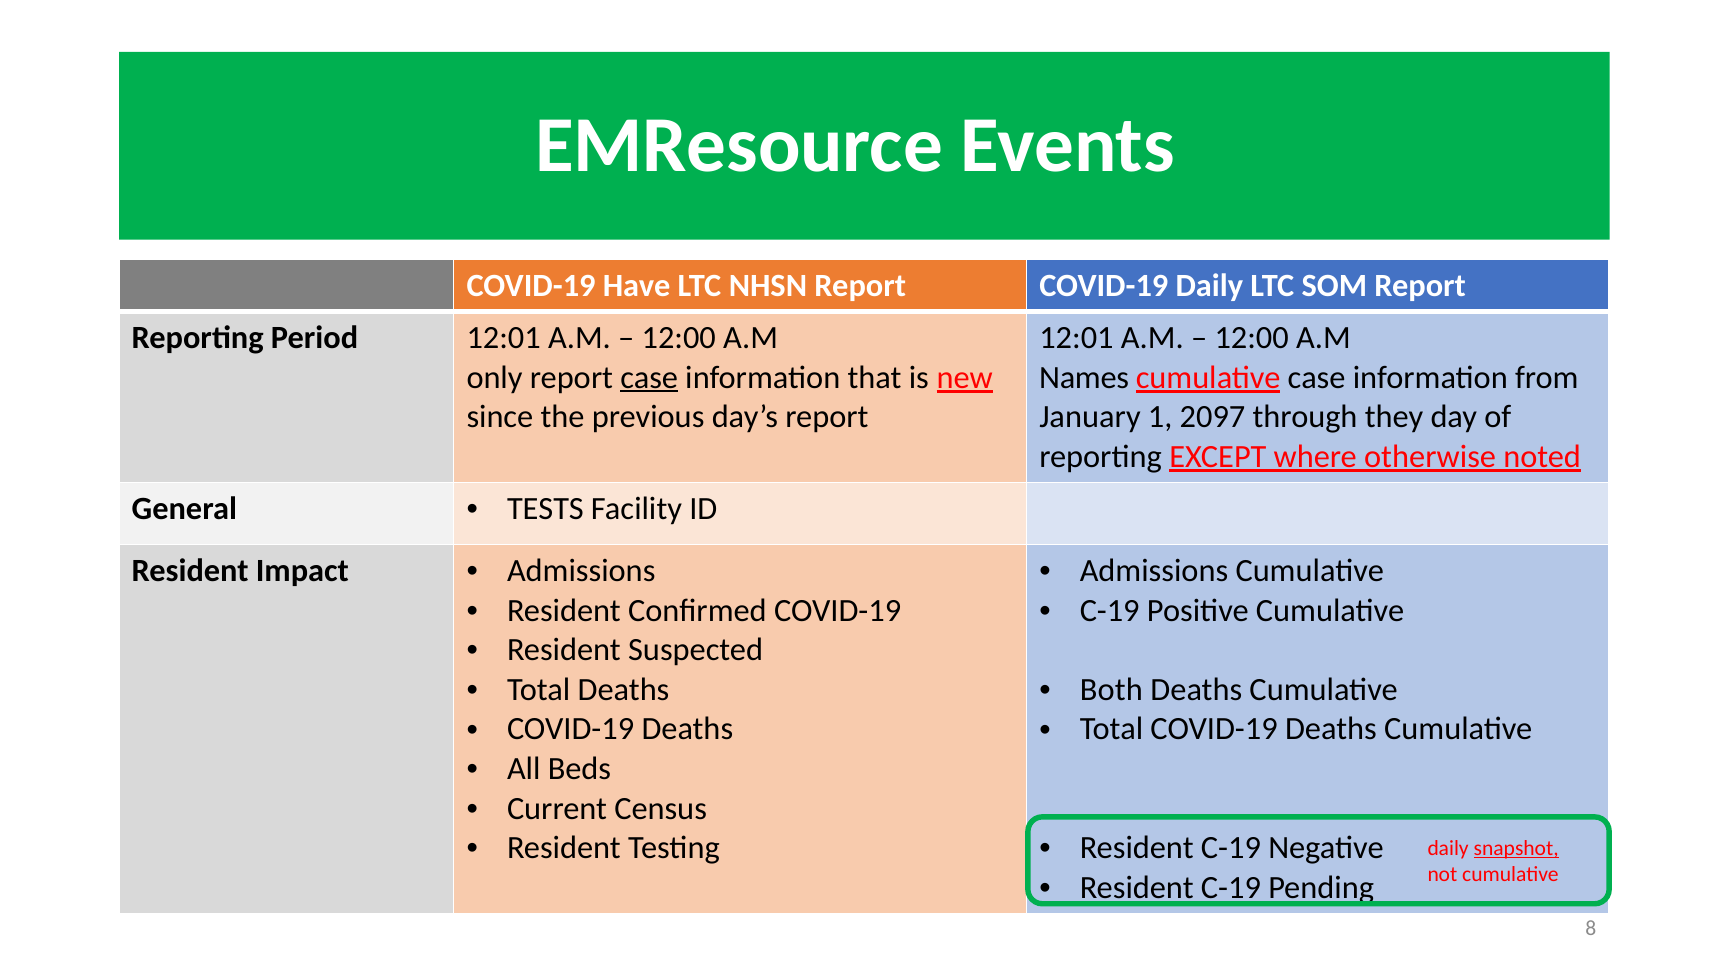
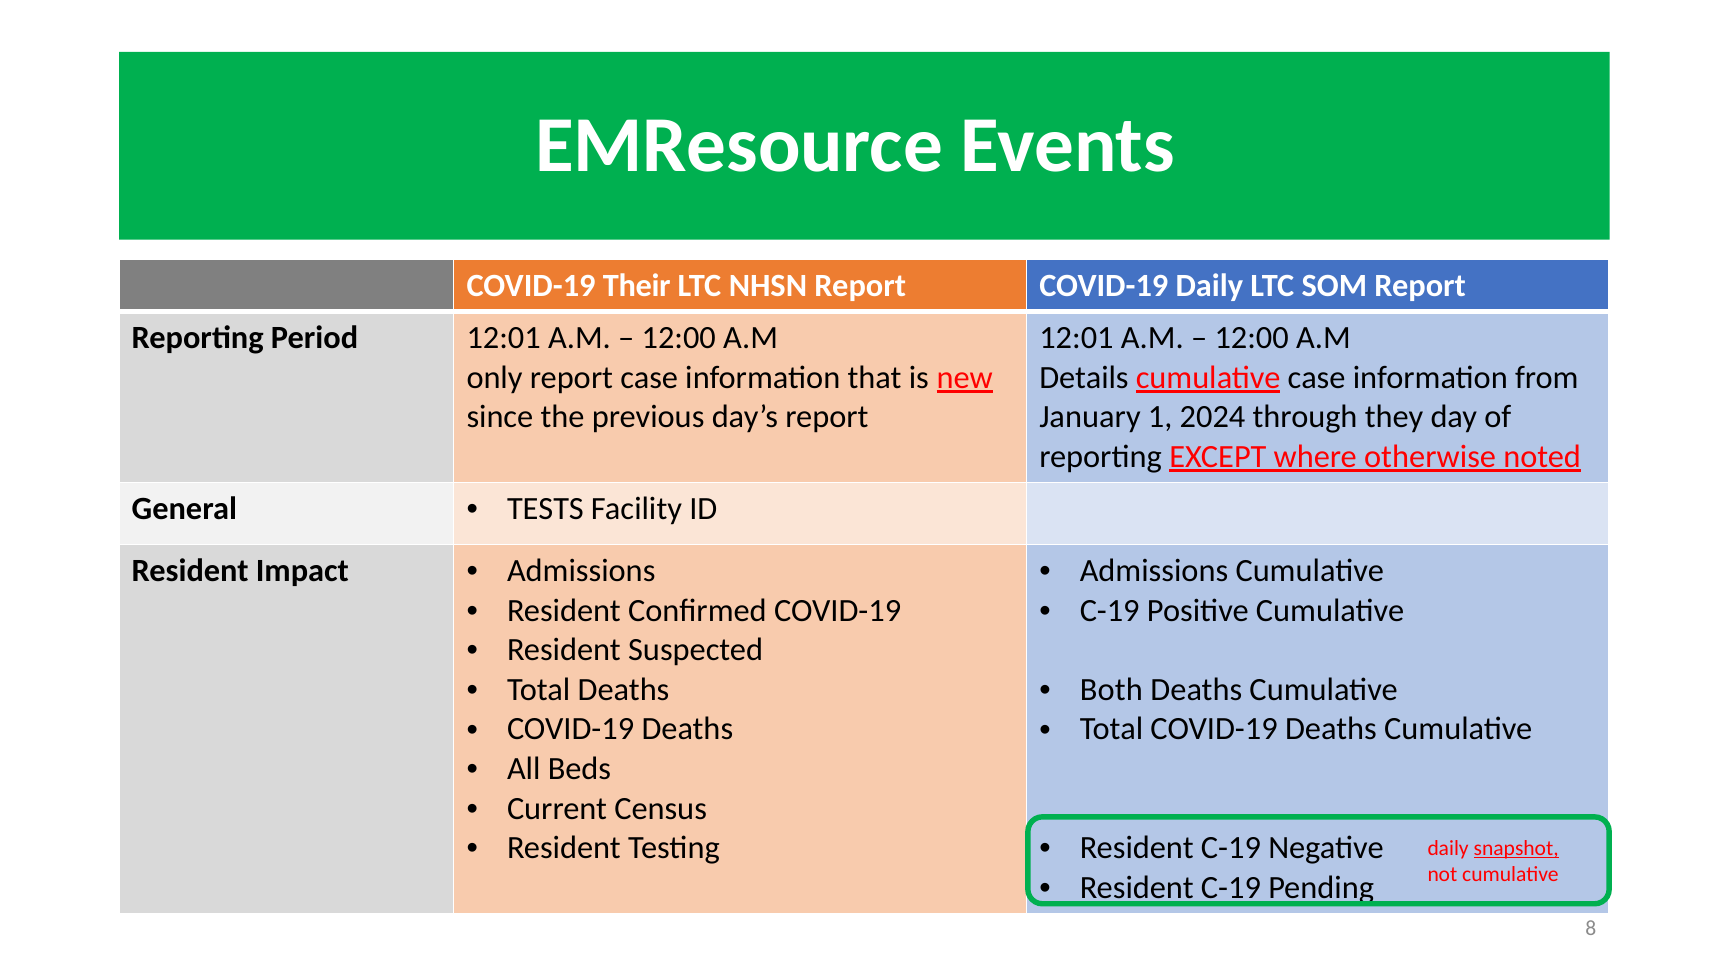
Have: Have -> Their (637, 285)
case underline: present -> none (649, 377)
Names: Names -> Details (1084, 377)
2097: 2097 -> 2024 (1213, 417)
